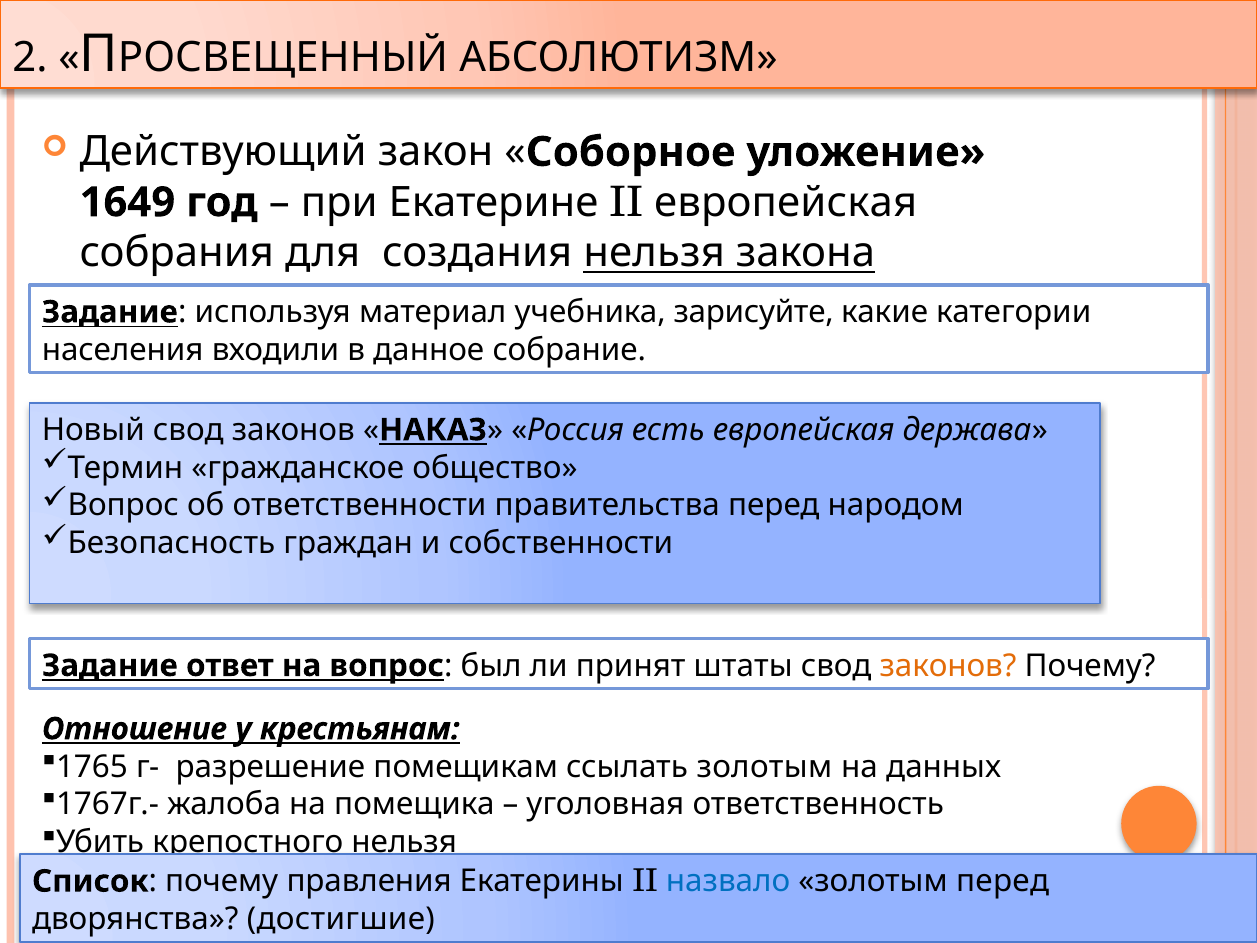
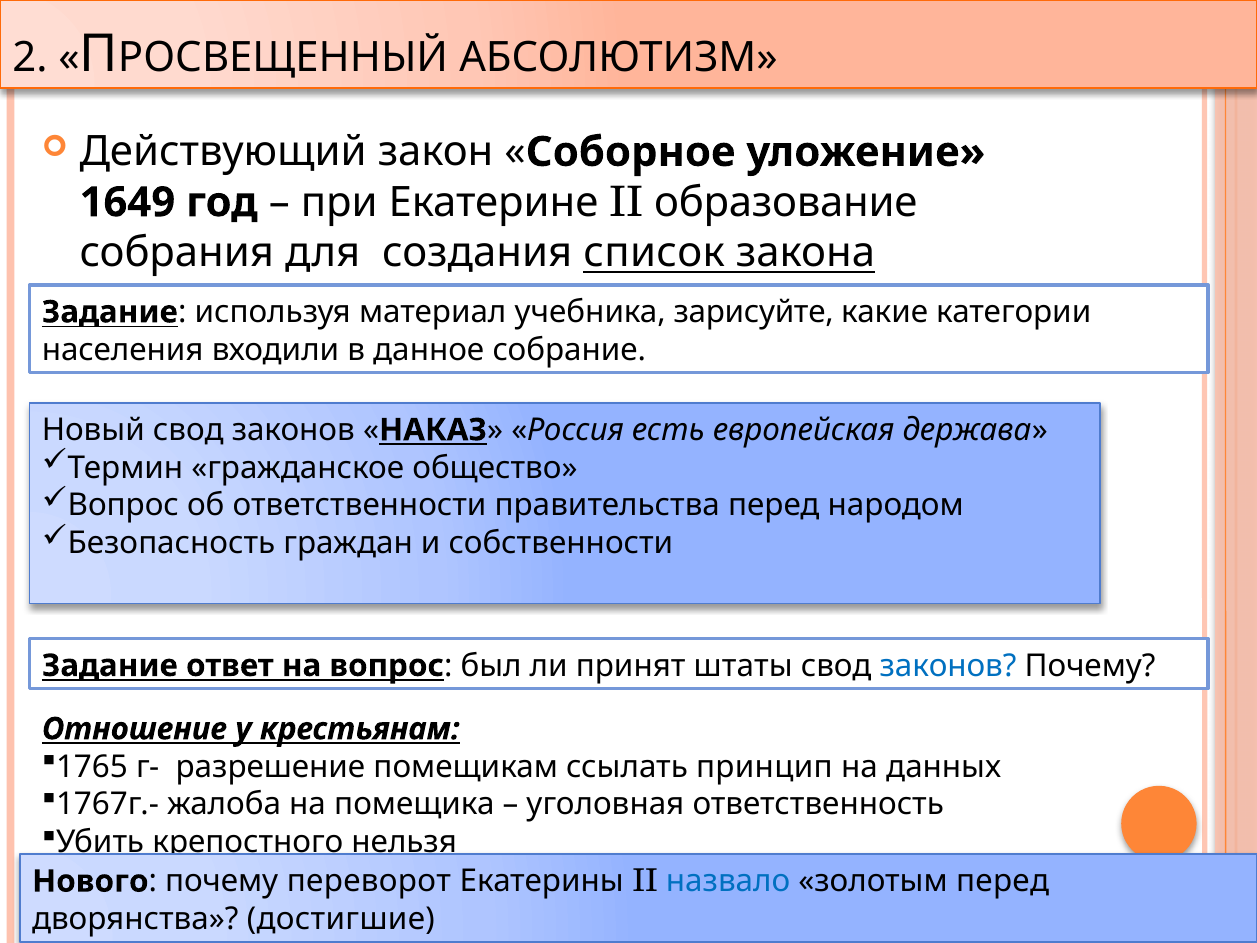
II европейская: европейская -> образование (786, 202)
нельзя: нельзя -> список (654, 253)
законов colour: orange -> blue (948, 665)
золотым: золотым -> принцип (764, 766)
Список: Список -> Нового (90, 881)
правления: правления -> переворот (369, 881)
